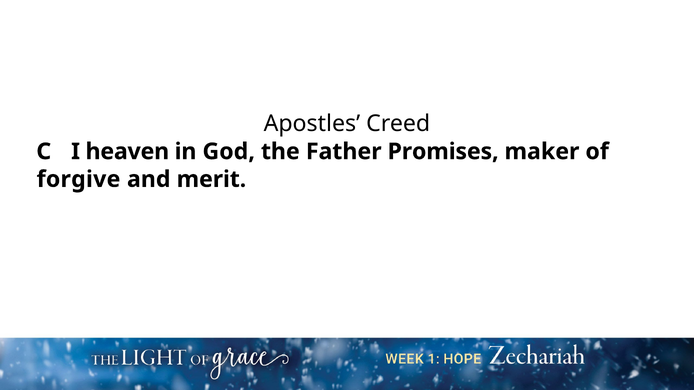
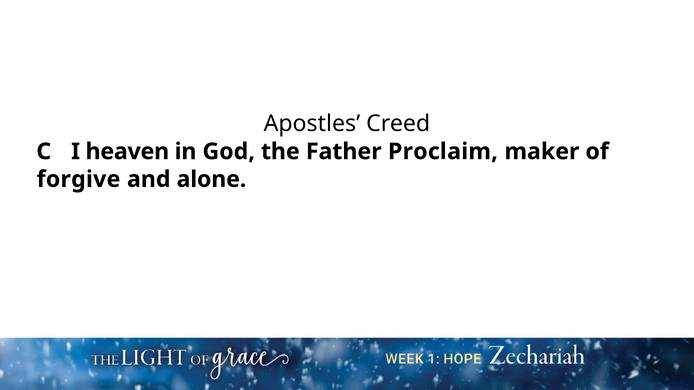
Promises: Promises -> Proclaim (443, 152)
merit: merit -> alone (211, 179)
